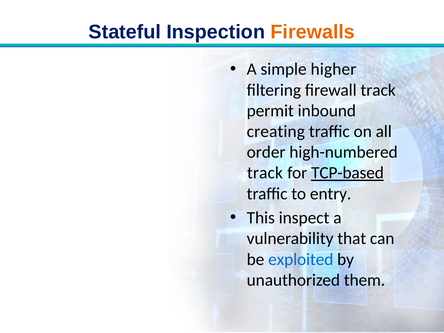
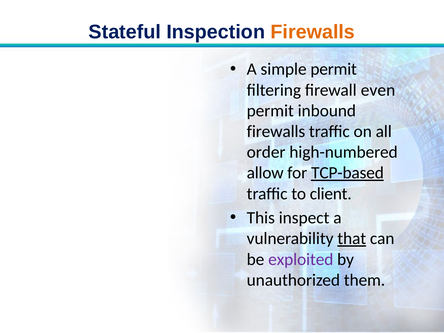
simple higher: higher -> permit (334, 69)
firewall track: track -> even (378, 90)
creating: creating -> firewalls (276, 131)
track: track -> allow (265, 173)
entry: entry -> client (331, 194)
that underline: none -> present (352, 239)
exploited colour: blue -> purple (301, 259)
